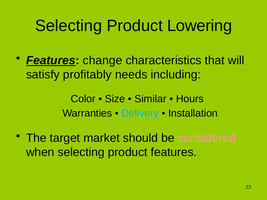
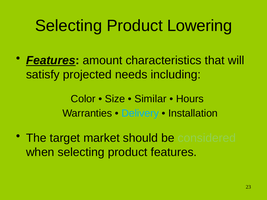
change: change -> amount (103, 60)
profitably: profitably -> projected (87, 75)
considered colour: pink -> light green (207, 138)
